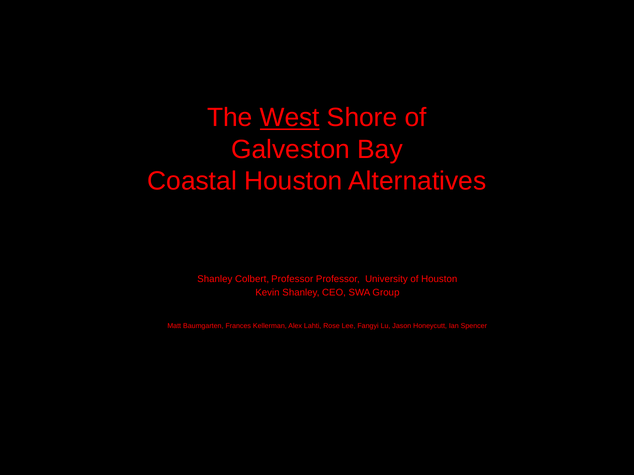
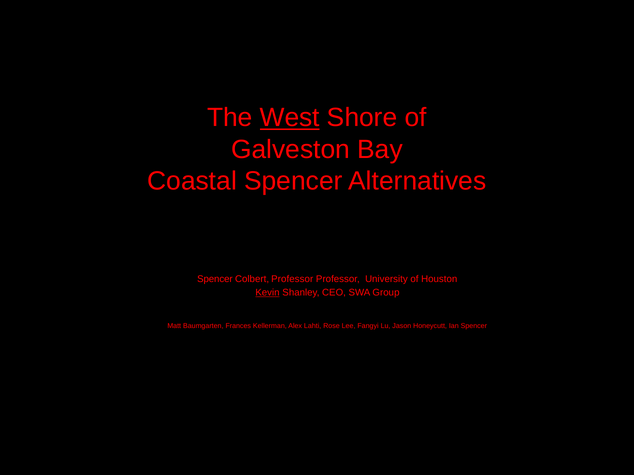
Coastal Houston: Houston -> Spencer (293, 181)
Shanley: Shanley -> Spencer (215, 279)
Kevin underline: none -> present (268, 293)
